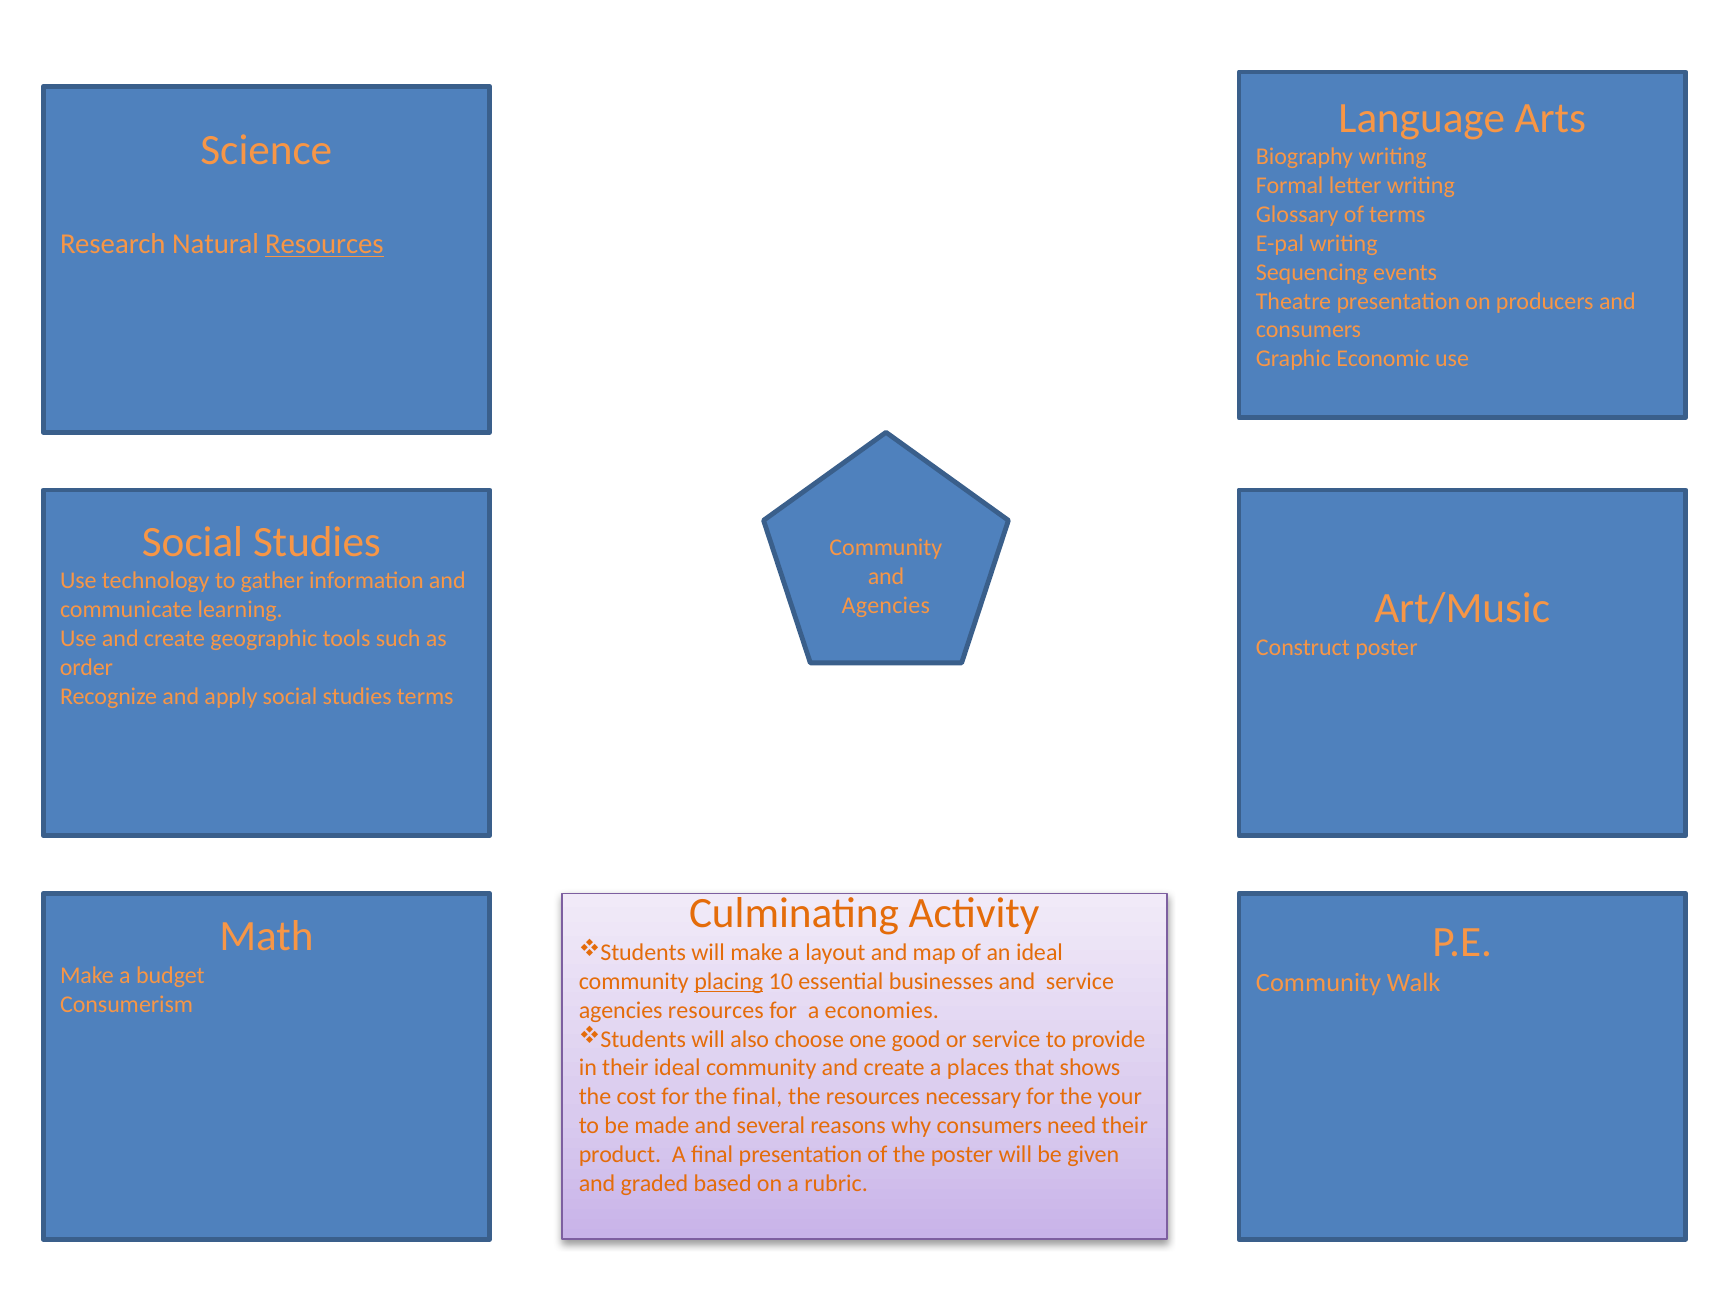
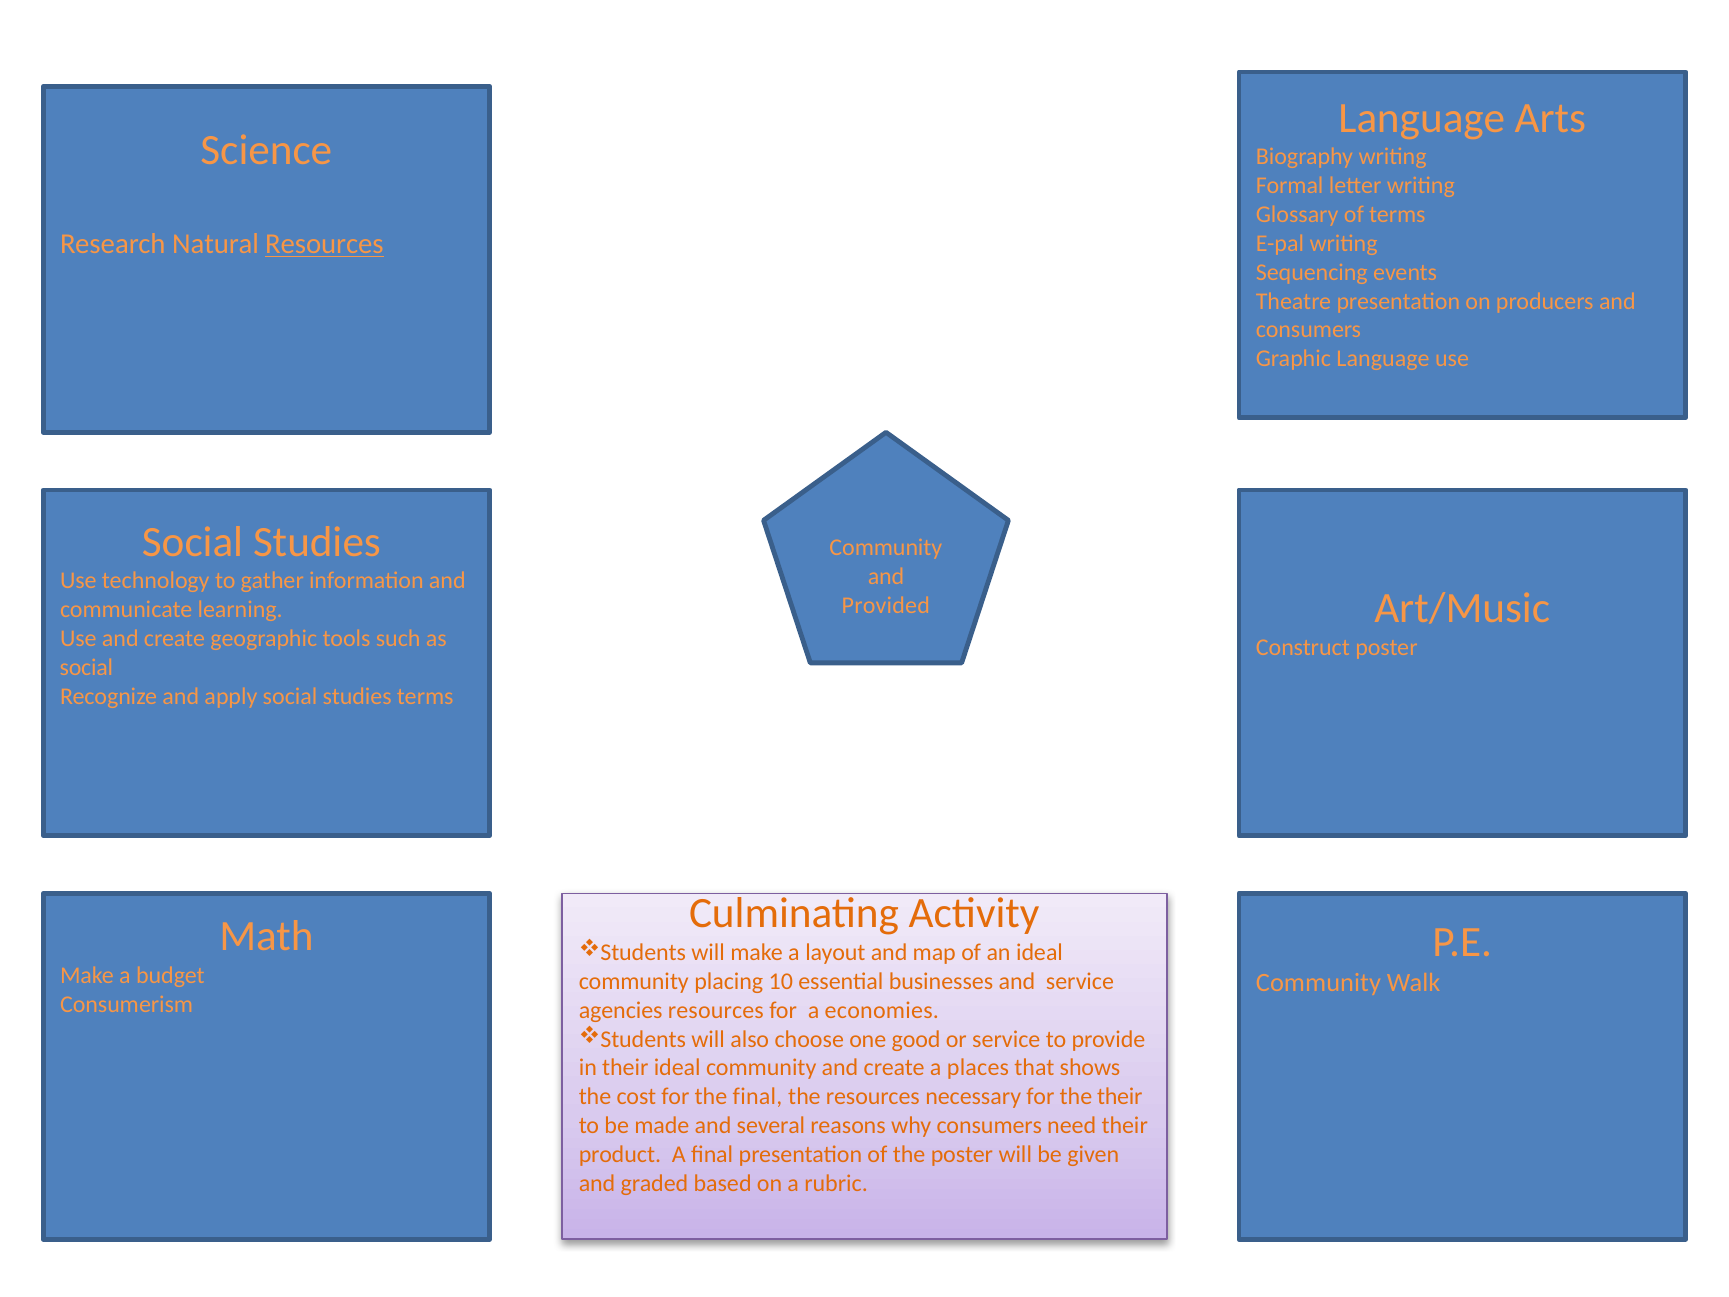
Graphic Economic: Economic -> Language (1383, 359)
Agencies: Agencies -> Provided (886, 605)
order: order -> social (86, 667)
placing underline: present -> none (729, 981)
the your: your -> their (1120, 1097)
